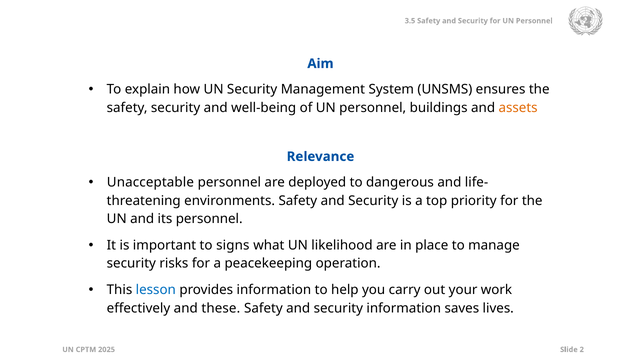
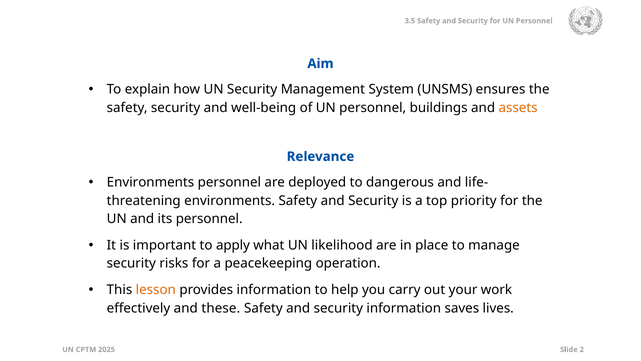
Unacceptable: Unacceptable -> Environments (150, 182)
signs: signs -> apply (233, 245)
lesson colour: blue -> orange (156, 289)
